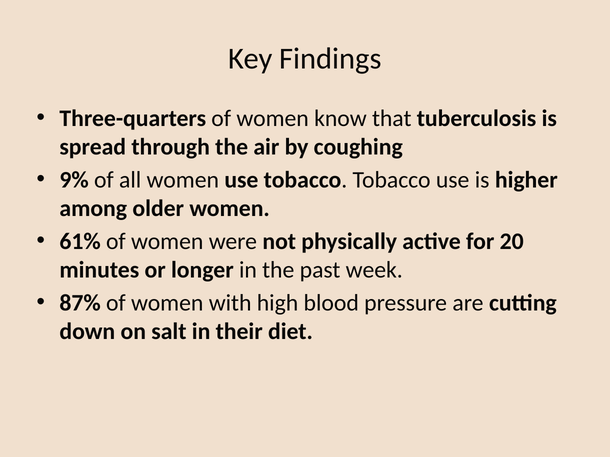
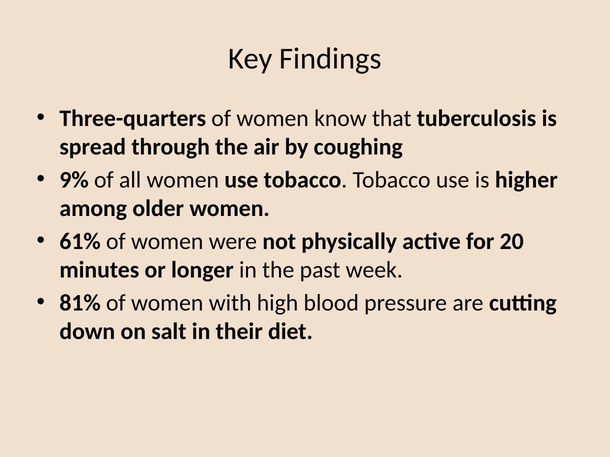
87%: 87% -> 81% (80, 303)
